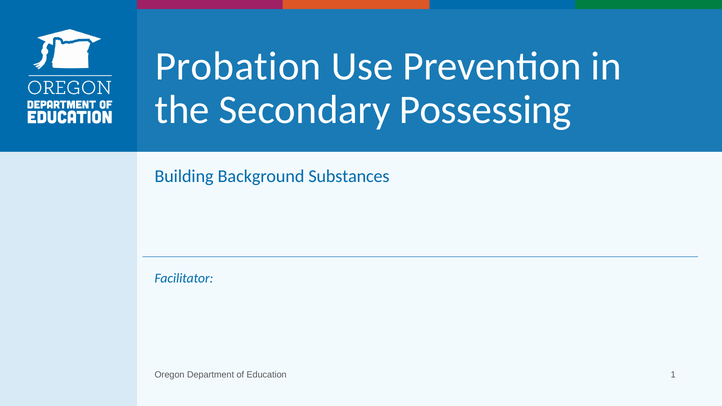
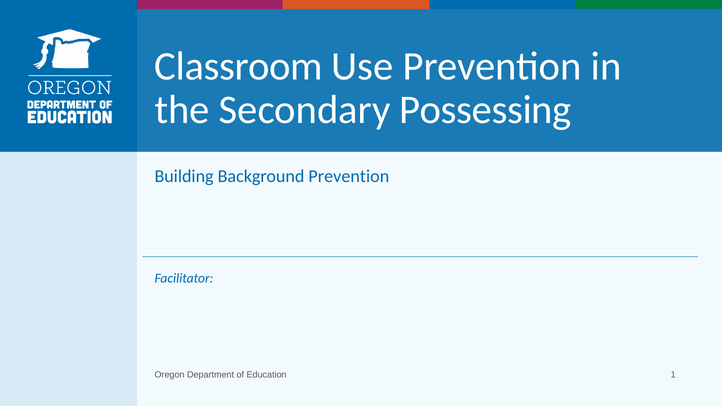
Probation: Probation -> Classroom (239, 66)
Background Substances: Substances -> Prevention (349, 176)
